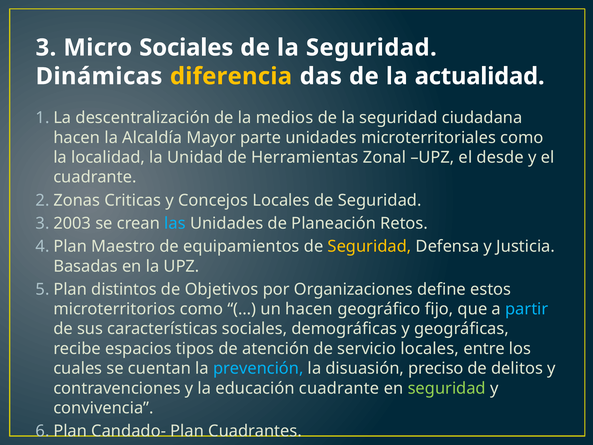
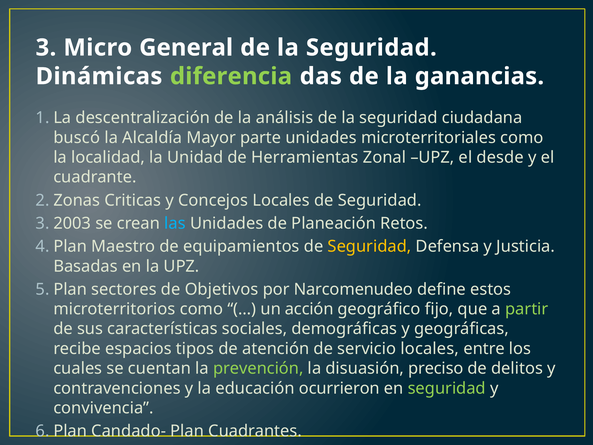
Micro Sociales: Sociales -> General (186, 48)
diferencia colour: yellow -> light green (231, 76)
actualidad: actualidad -> ganancias (479, 76)
medios: medios -> análisis (285, 118)
hacen: hacen -> buscó (77, 138)
distintos: distintos -> sectores (124, 289)
Organizaciones: Organizaciones -> Narcomenudeo (353, 289)
un hacen: hacen -> acción (309, 309)
partir colour: light blue -> light green (527, 309)
prevención colour: light blue -> light green (258, 368)
educación cuadrante: cuadrante -> ocurrieron (339, 388)
